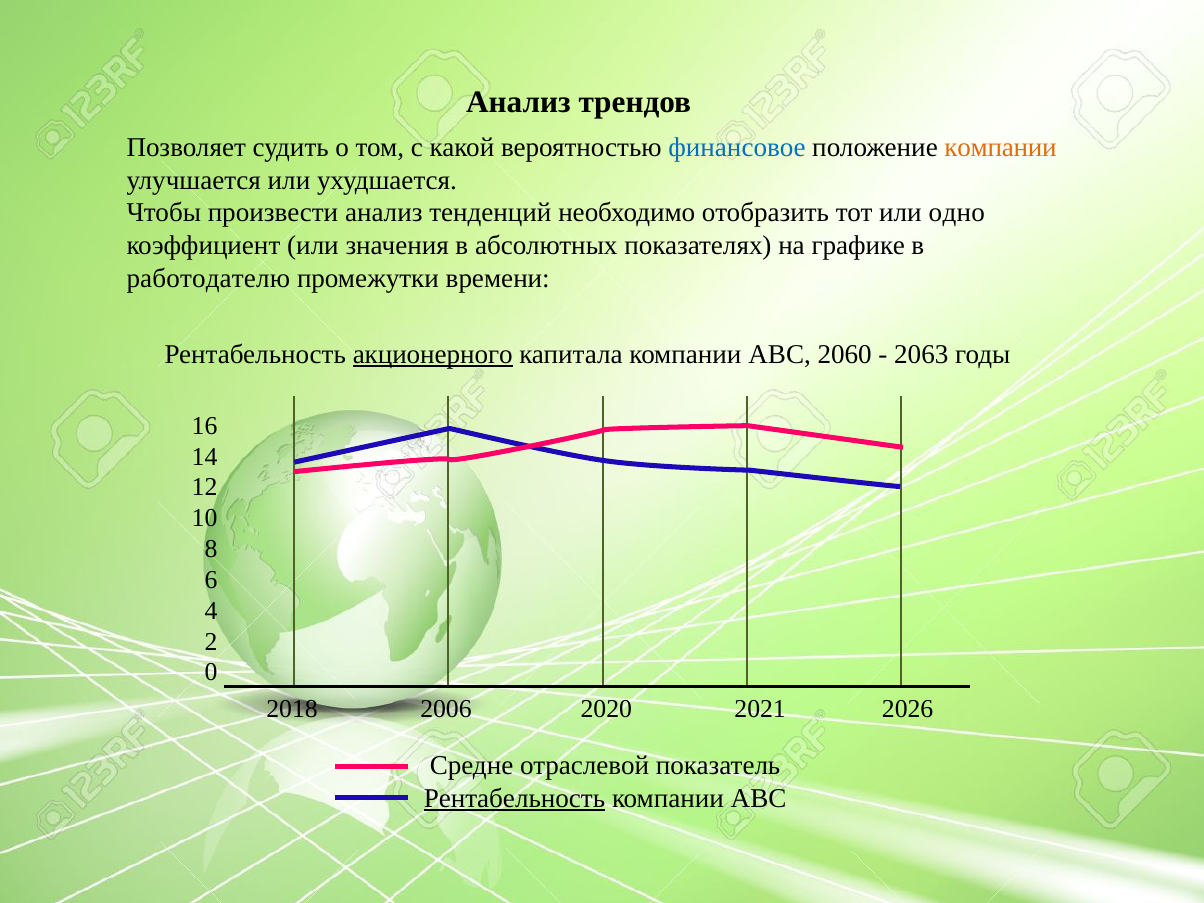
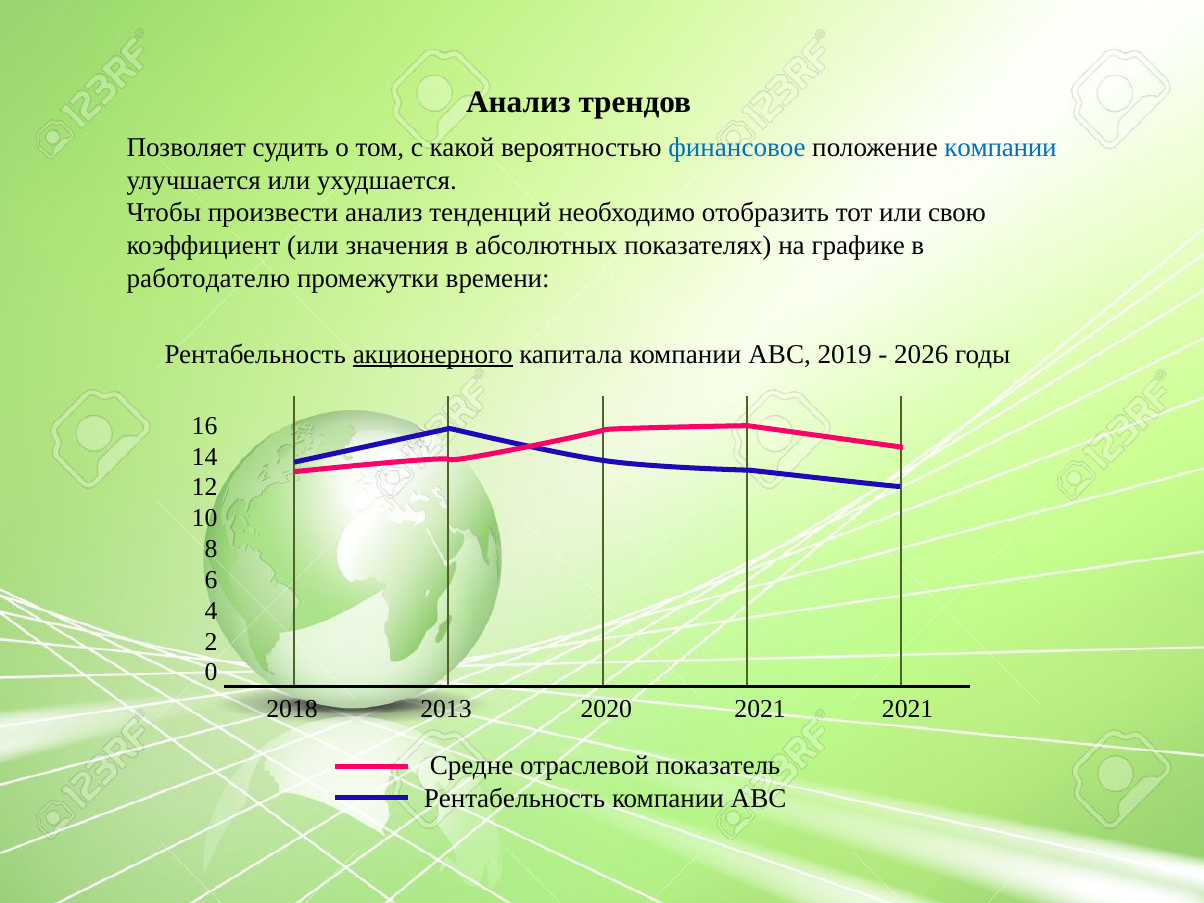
компании colour: orange -> blue (1001, 148)
одно: одно -> свою (957, 213)
2060: 2060 -> 2019 (845, 354)
2063: 2063 -> 2026 (921, 354)
2006: 2006 -> 2013 (446, 709)
2021 2026: 2026 -> 2021 (908, 709)
Рентабельность underline: present -> none (514, 798)
